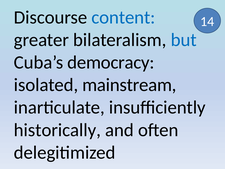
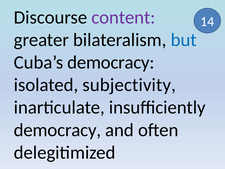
content colour: blue -> purple (123, 17)
mainstream: mainstream -> subjectivity (129, 85)
historically: historically -> democracy (57, 130)
